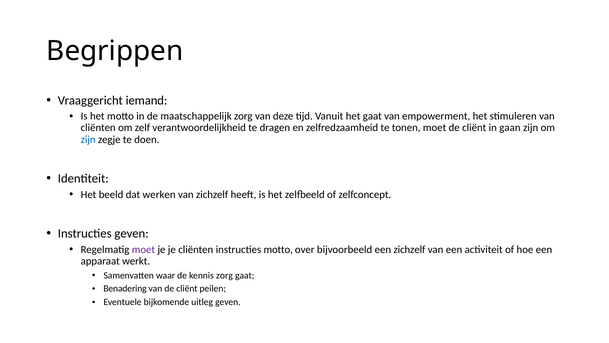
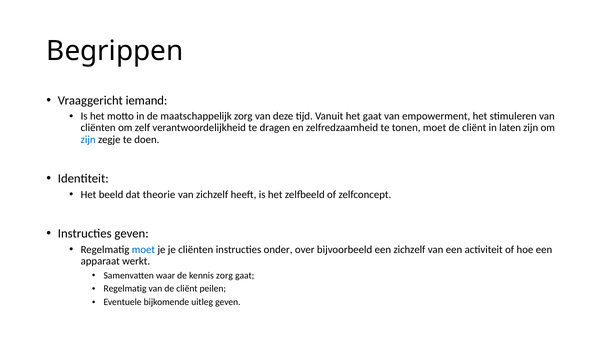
gaan: gaan -> laten (510, 128)
werken: werken -> theorie (159, 194)
moet colour: purple -> blue (143, 249)
instructies motto: motto -> onder (278, 249)
Benadering: Benadering -> Regelmatig (125, 288)
